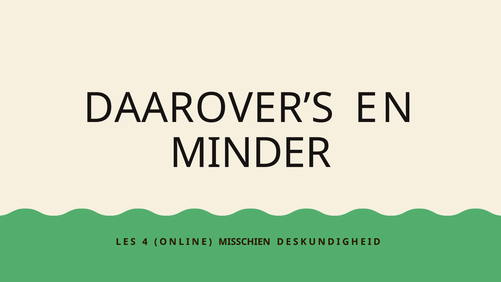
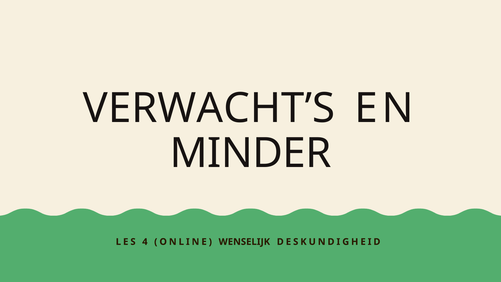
DAAROVER’S: DAAROVER’S -> VERWACHT’S (209, 108)
MISSCHIEN: MISSCHIEN -> WENSELIJK (244, 242)
